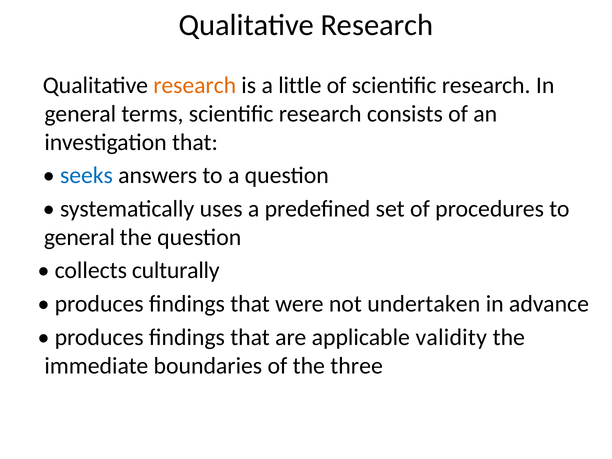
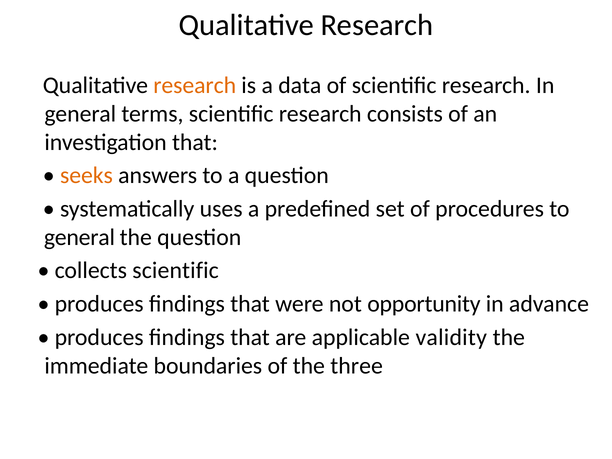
little: little -> data (300, 85)
seeks colour: blue -> orange (86, 176)
collects culturally: culturally -> scientific (176, 271)
undertaken: undertaken -> opportunity (424, 304)
